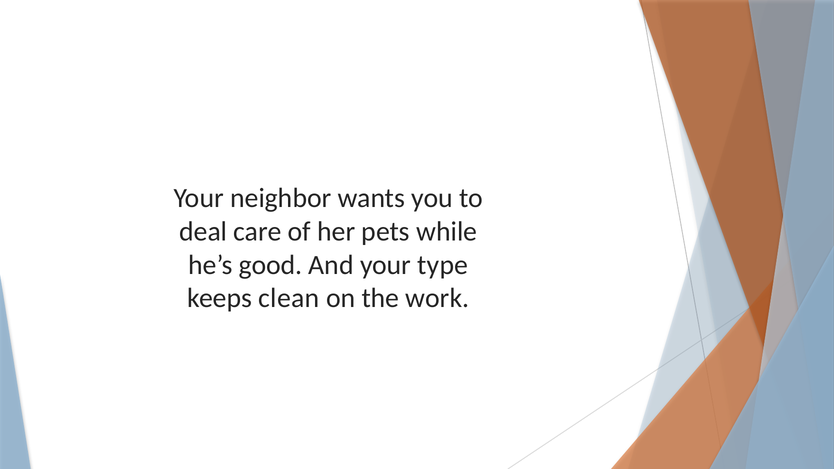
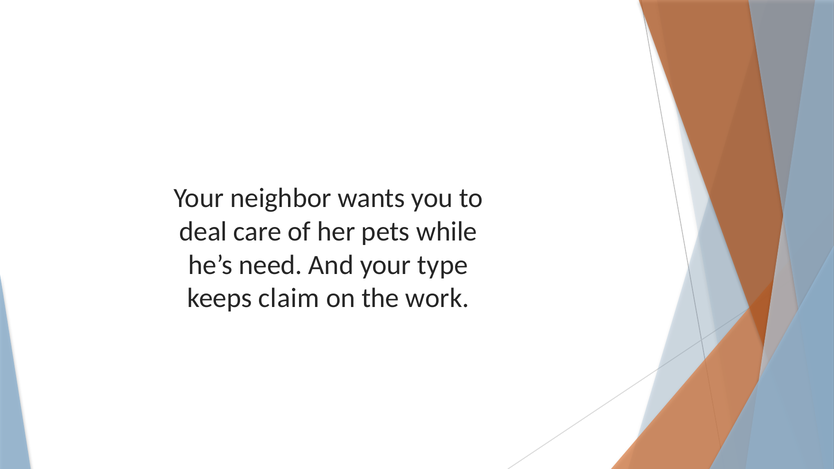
good: good -> need (271, 265)
clean: clean -> claim (289, 298)
